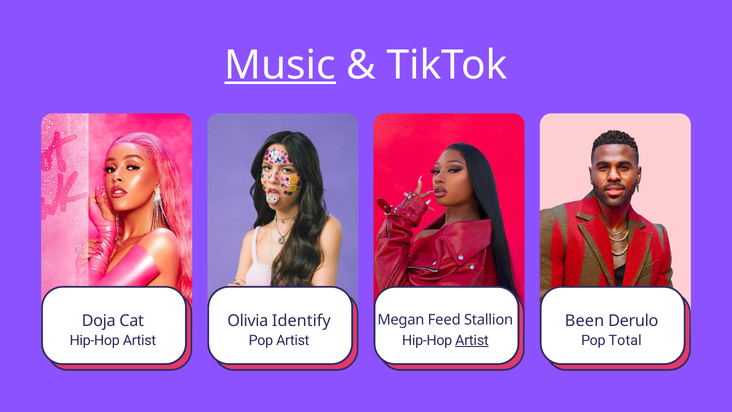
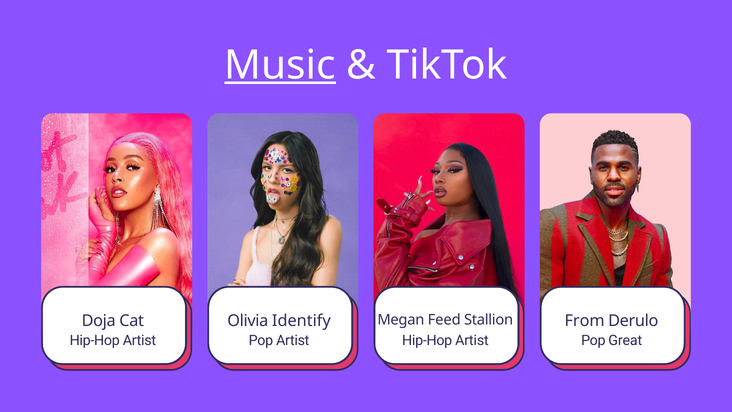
Been: Been -> From (585, 321)
Artist underline: present -> none (472, 340)
Total: Total -> Great (625, 340)
